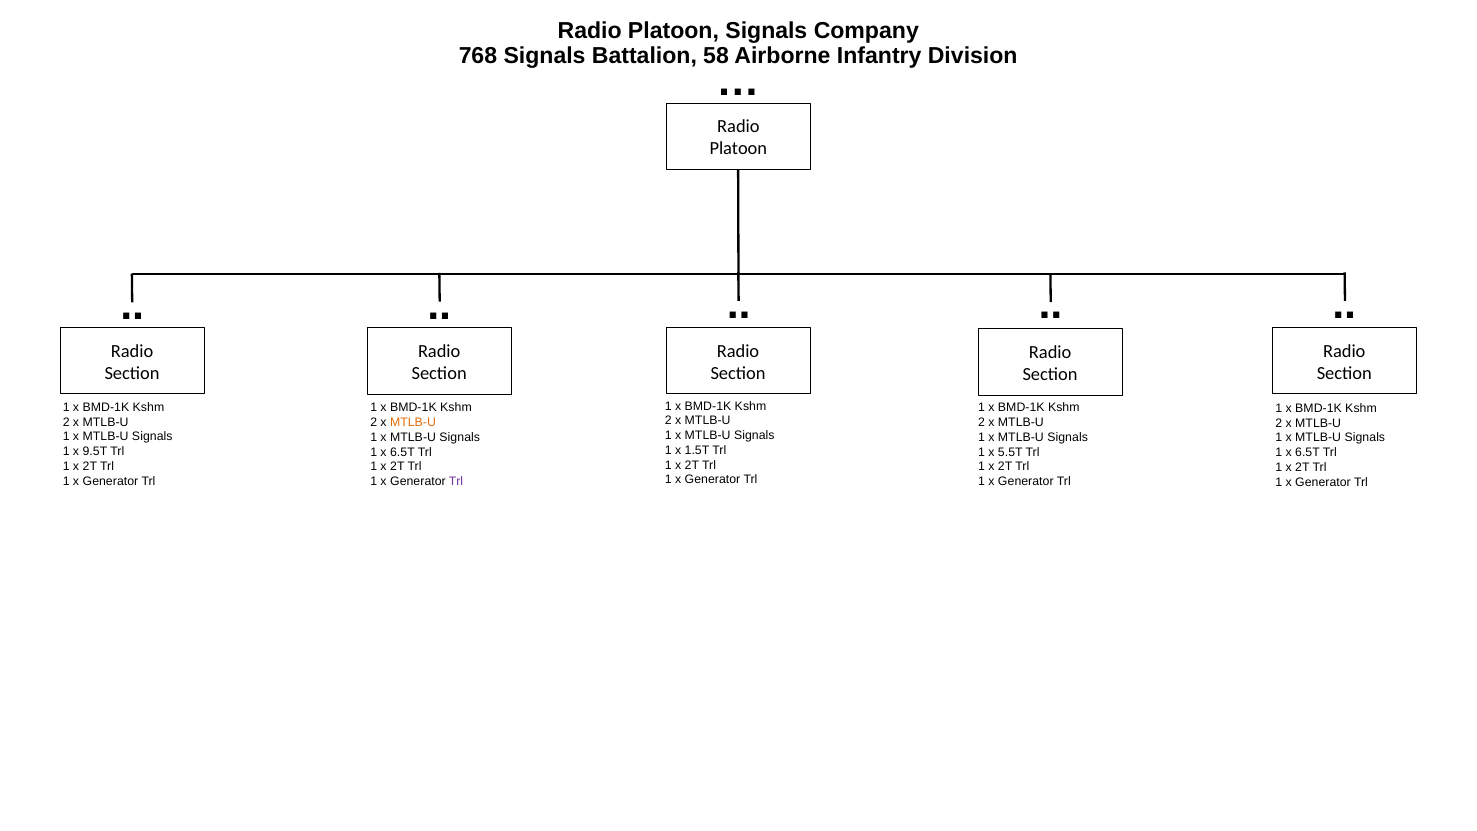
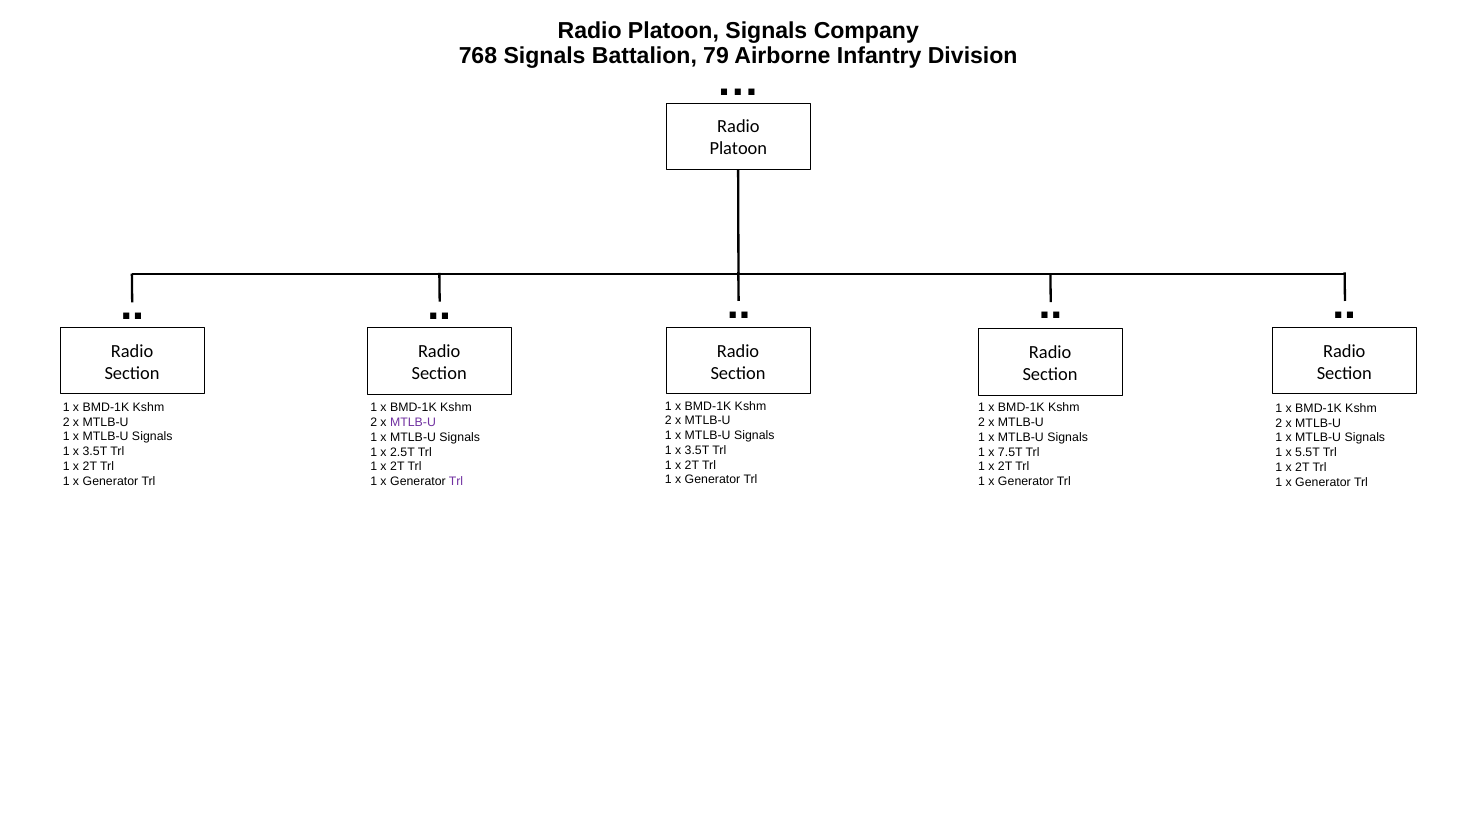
58: 58 -> 79 (716, 56)
MTLB-U colour: orange -> purple (413, 422)
1.5T: 1.5T -> 3.5T (697, 450)
9.5T: 9.5T -> 3.5T (95, 451)
6.5T: 6.5T -> 2.5T (402, 452)
5.5T: 5.5T -> 7.5T (1010, 452)
6.5T: 6.5T -> 5.5T (1308, 452)
